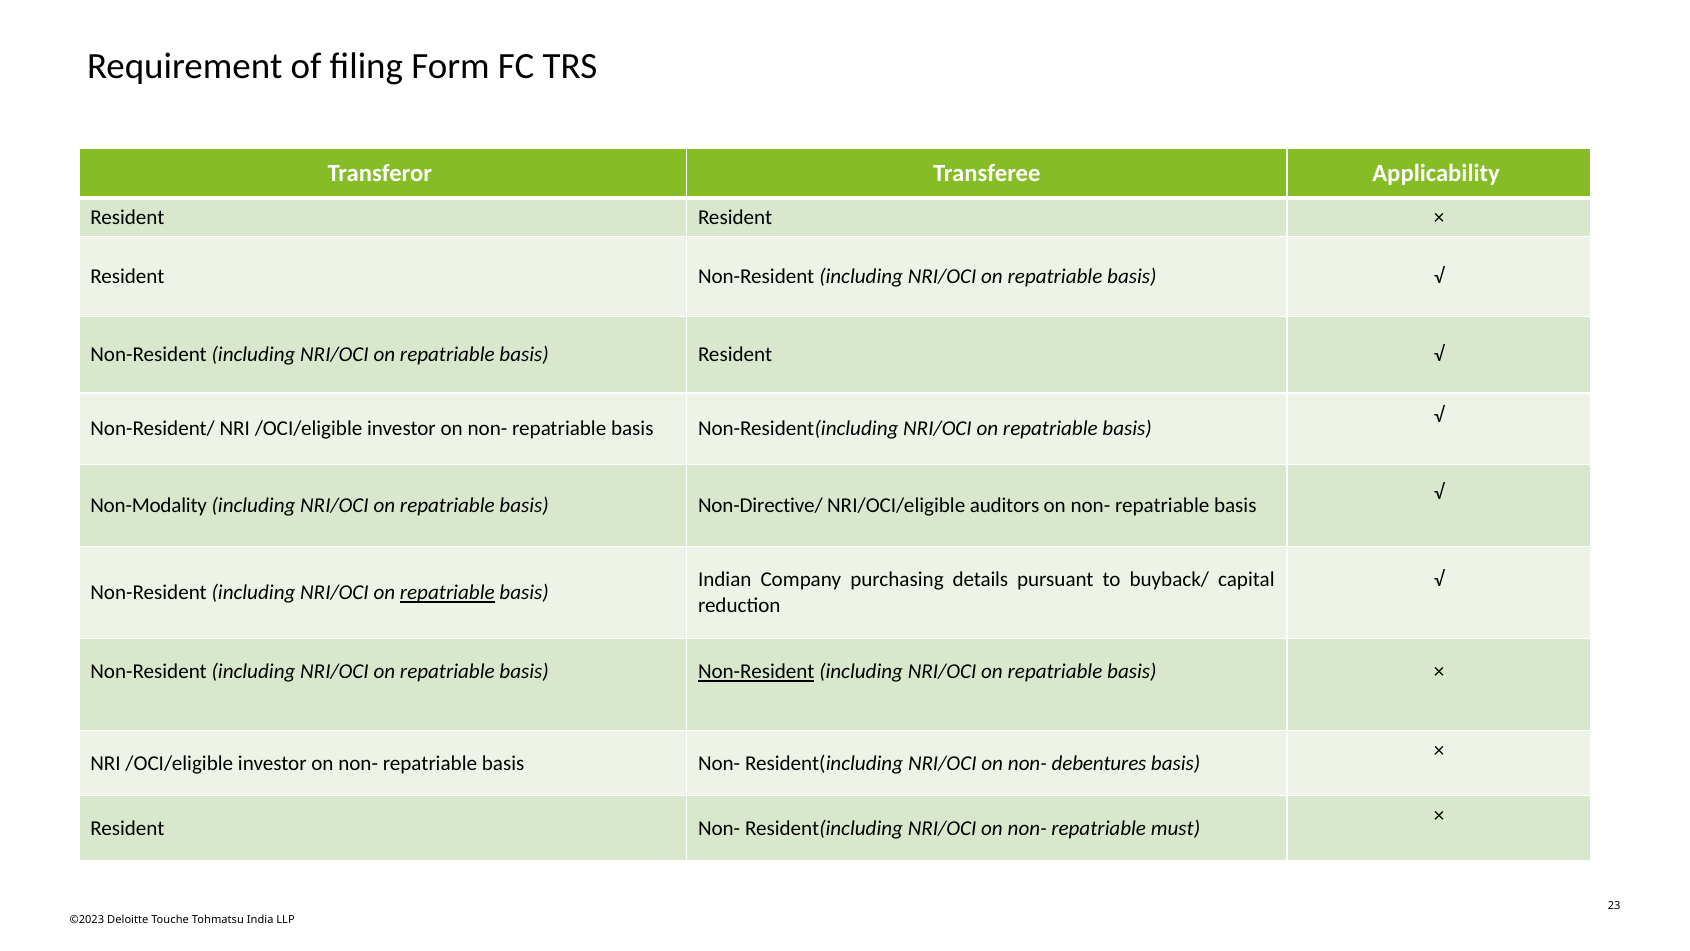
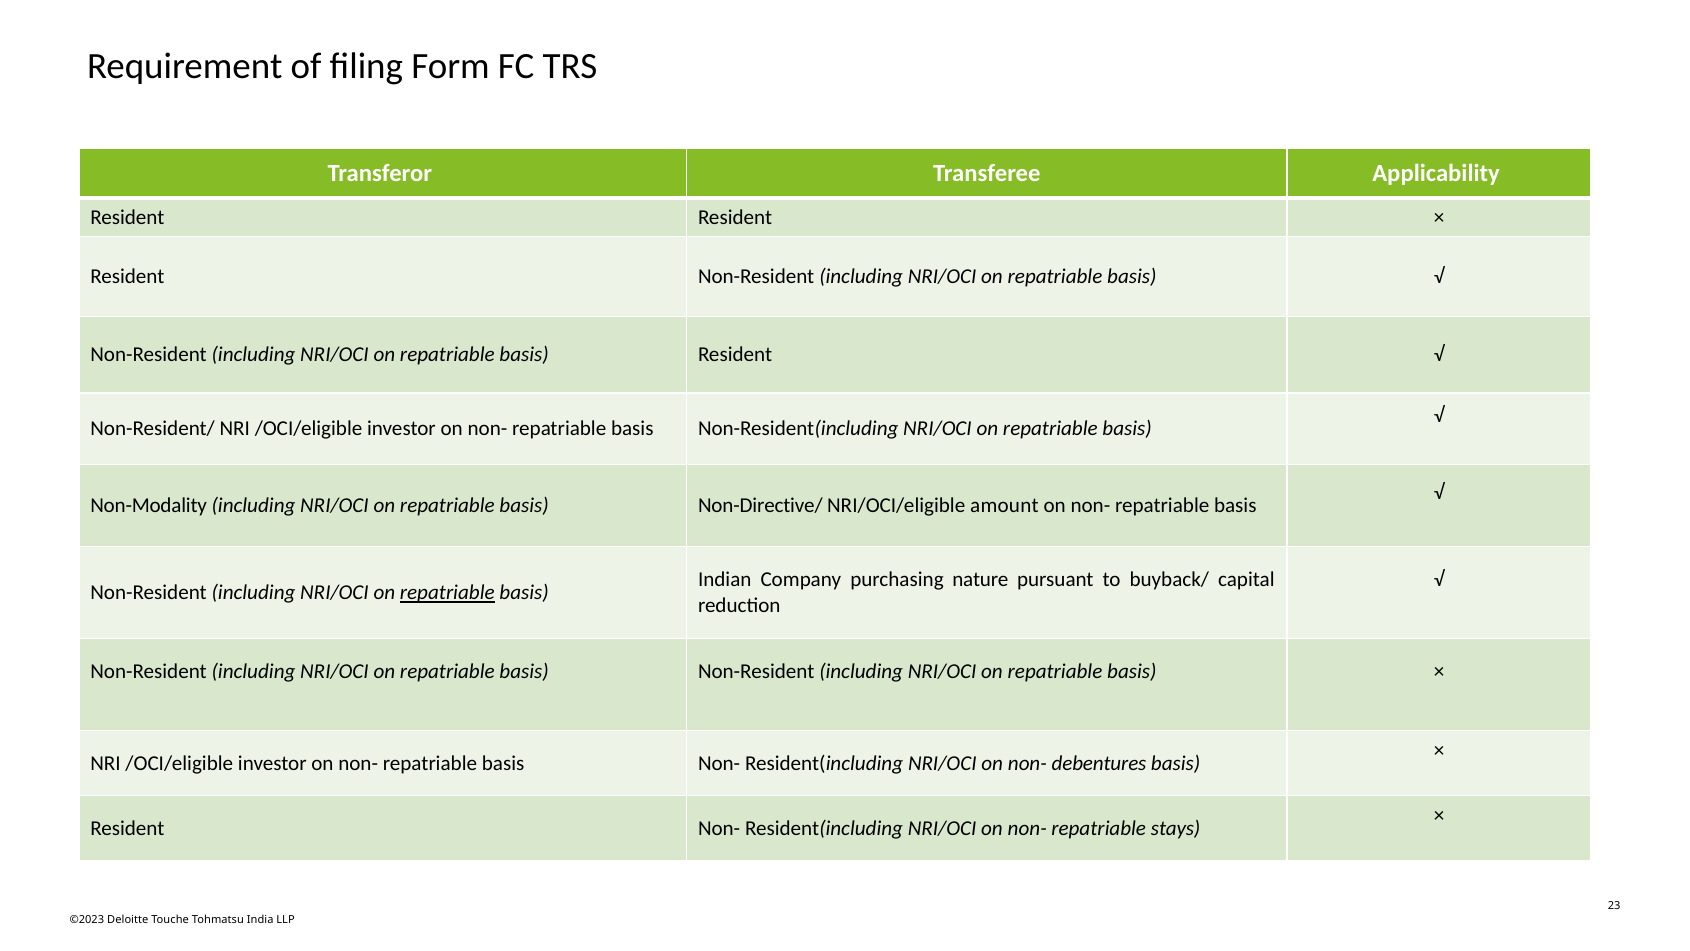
auditors: auditors -> amount (1004, 505)
details: details -> nature (980, 580)
Non-Resident underline: present -> none (756, 672)
must: must -> stays (1176, 828)
